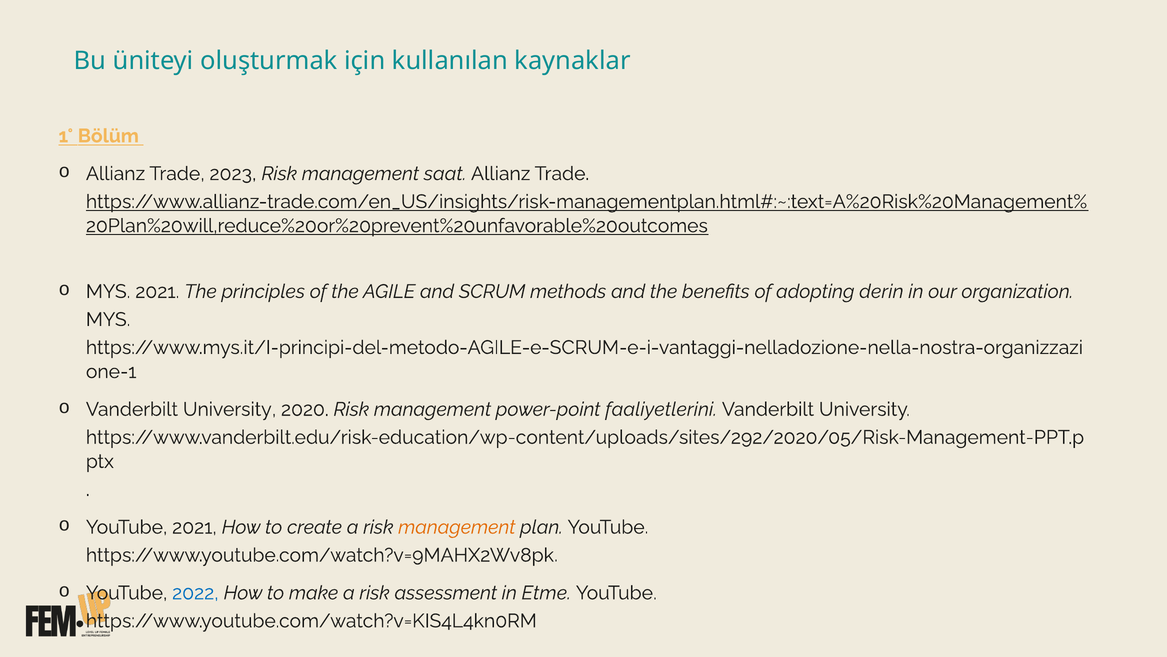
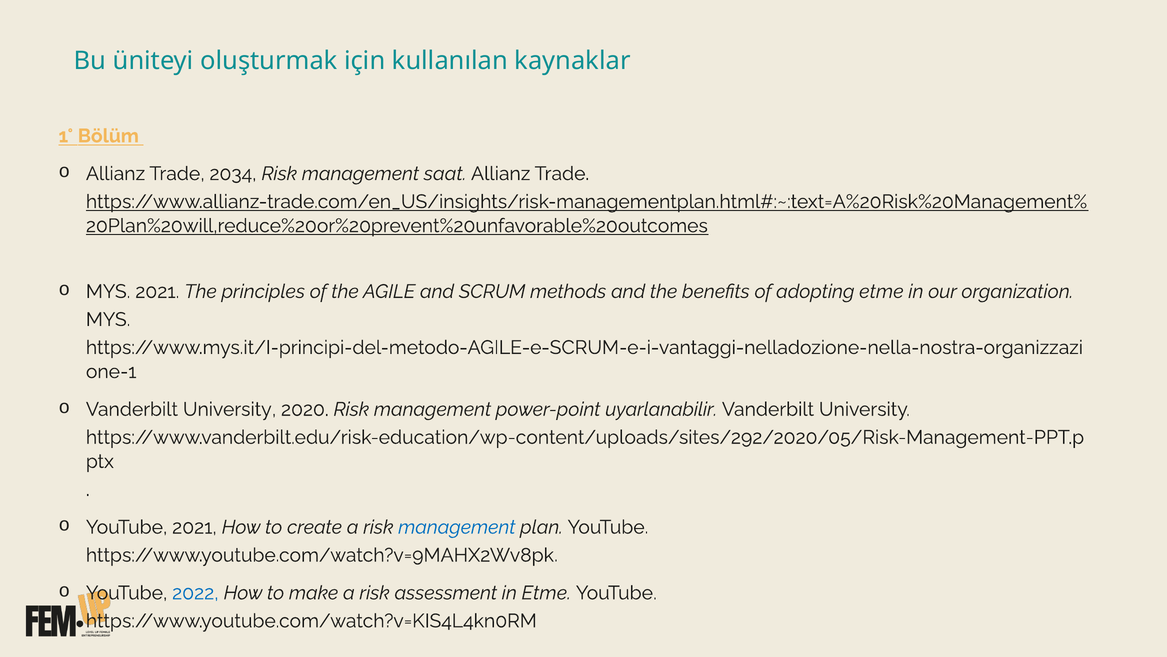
2023: 2023 -> 2034 (233, 174)
adopting derin: derin -> etme (881, 291)
faaliyetlerini: faaliyetlerini -> uyarlanabilir (661, 409)
management colour: orange -> blue (457, 527)
